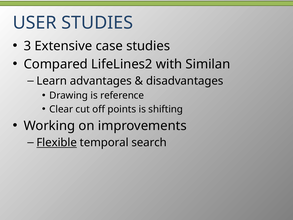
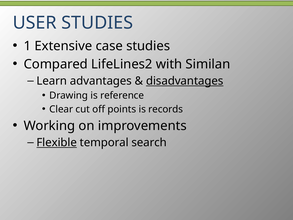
3: 3 -> 1 (27, 46)
disadvantages underline: none -> present (185, 81)
shifting: shifting -> records (166, 109)
